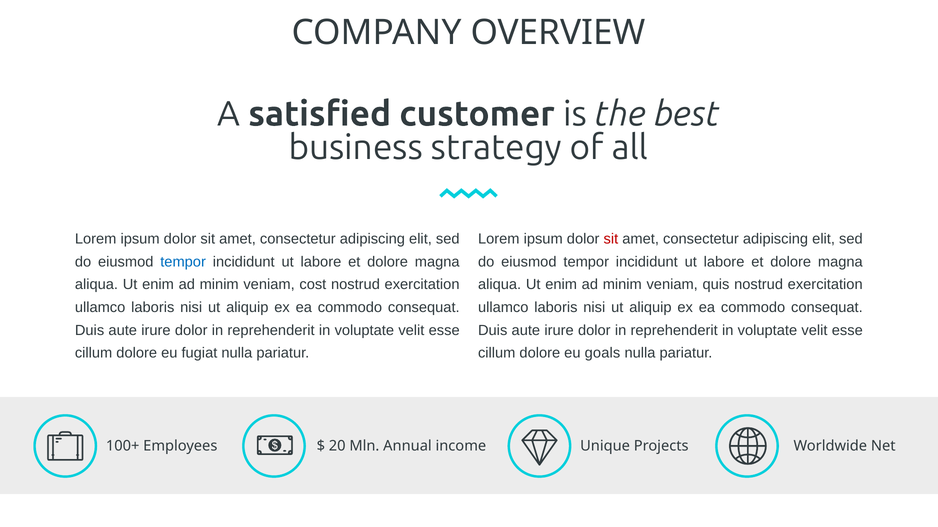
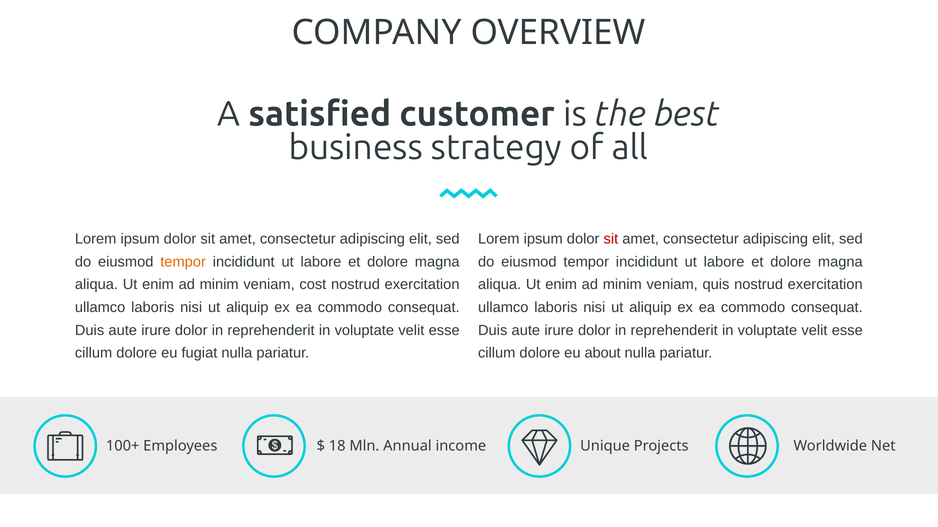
tempor colour: blue -> orange (183, 262)
goals: goals -> about (603, 353)
20: 20 -> 18 (337, 446)
